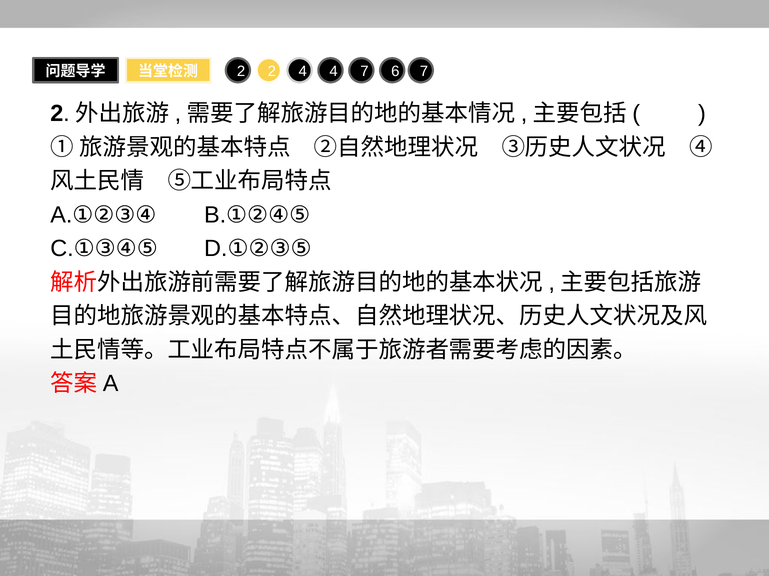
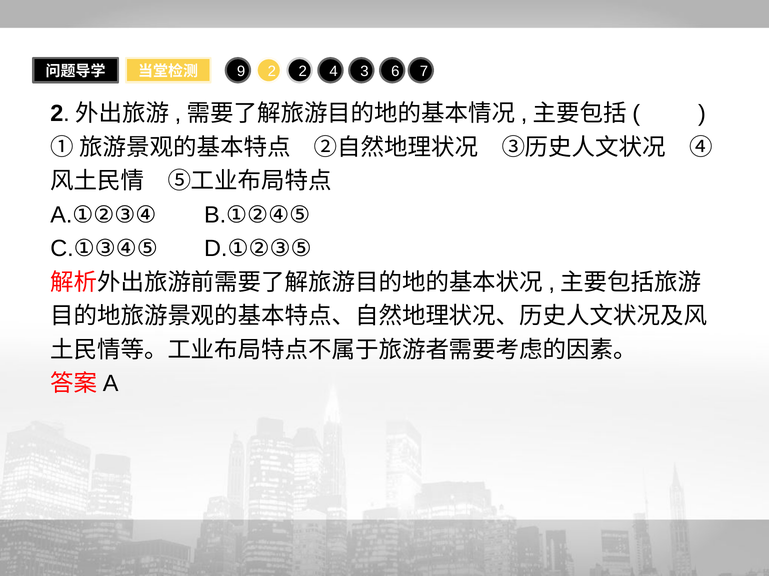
2: 2 -> 9 (241, 71)
2 4: 4 -> 2 (303, 71)
4 7: 7 -> 3 (364, 71)
